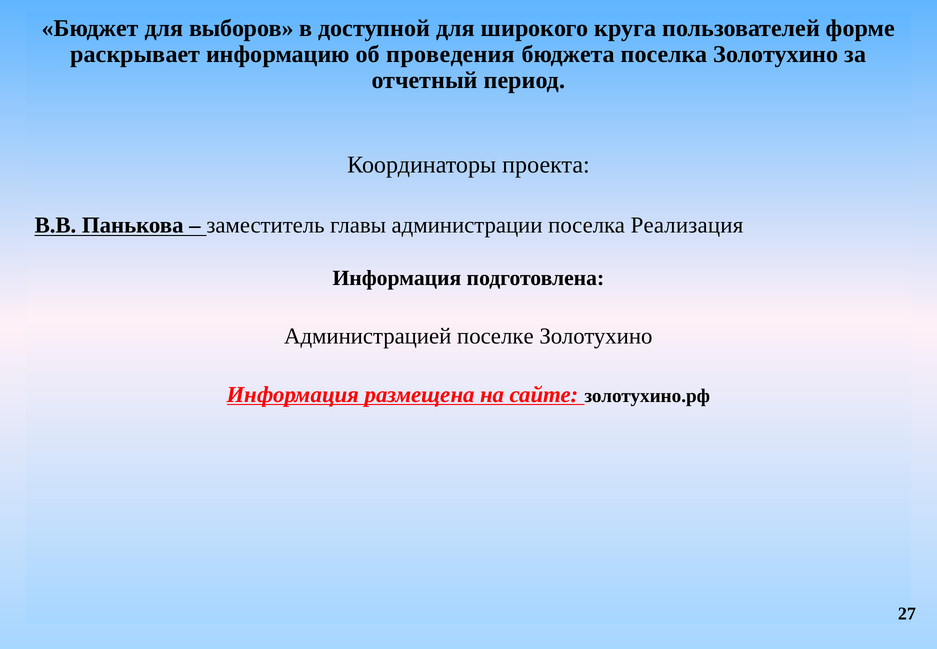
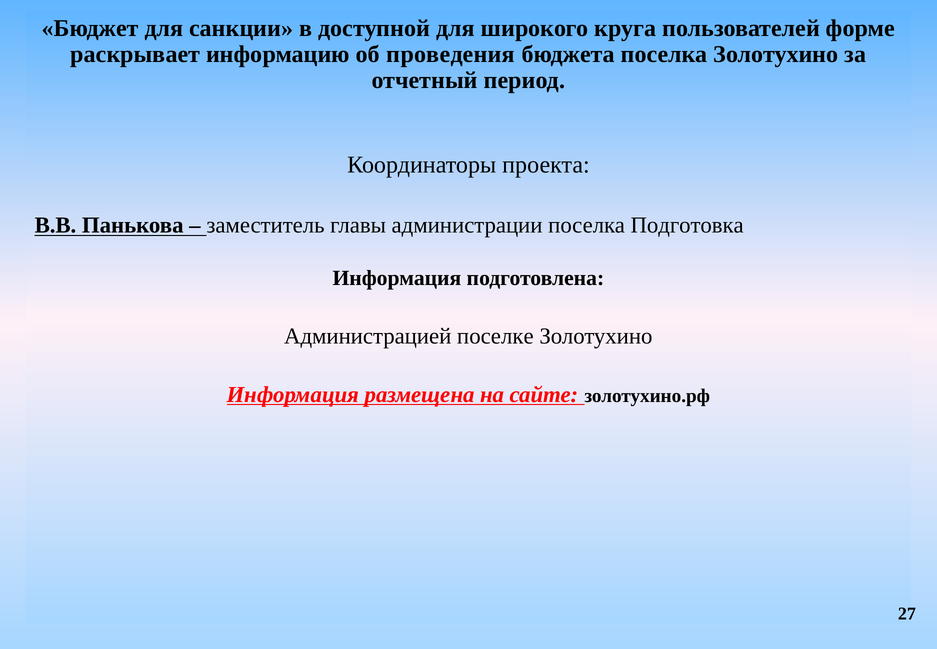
выборов: выборов -> санкции (241, 28)
Реализация: Реализация -> Подготовка (687, 225)
